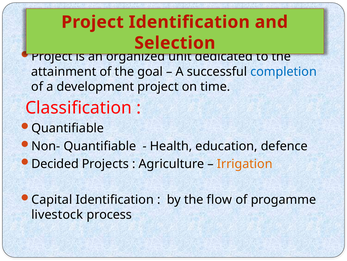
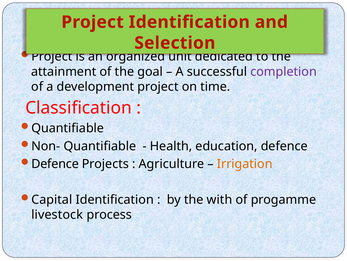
completion colour: blue -> purple (284, 71)
Decided: Decided -> Defence (55, 164)
flow: flow -> with (219, 199)
